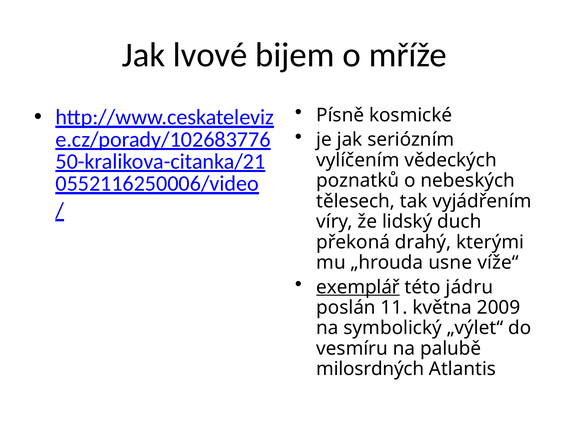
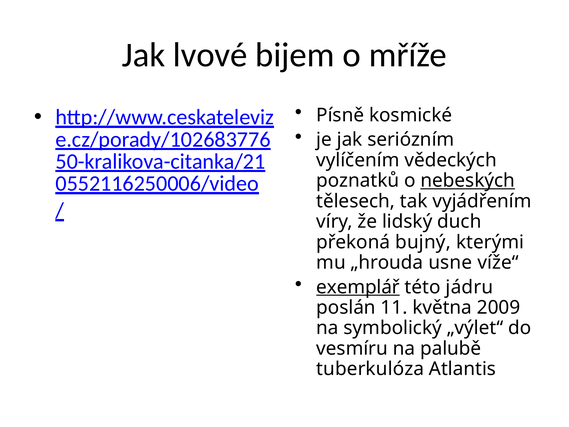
nebeských underline: none -> present (468, 181)
drahý: drahý -> bujný (423, 242)
milosrdných: milosrdných -> tuberkulóza (370, 369)
